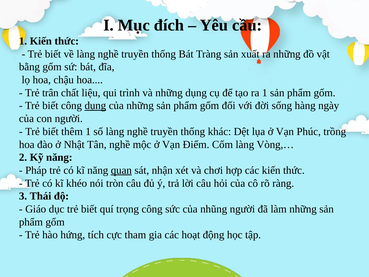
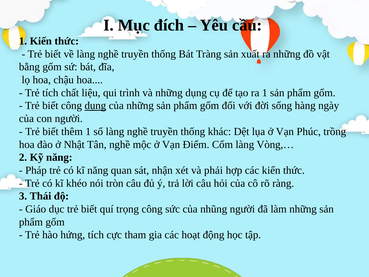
Trẻ trân: trân -> tích (50, 93)
quan underline: present -> none (121, 170)
chơi: chơi -> phải (213, 170)
